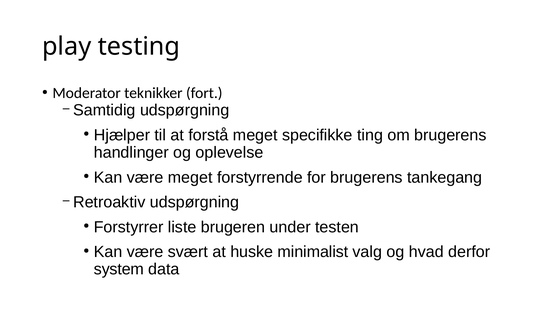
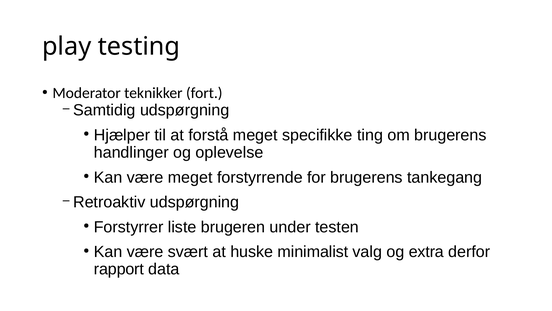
hvad: hvad -> extra (426, 251)
system: system -> rapport (119, 269)
